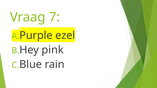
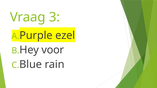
7: 7 -> 3 (54, 17)
pink: pink -> voor (53, 50)
